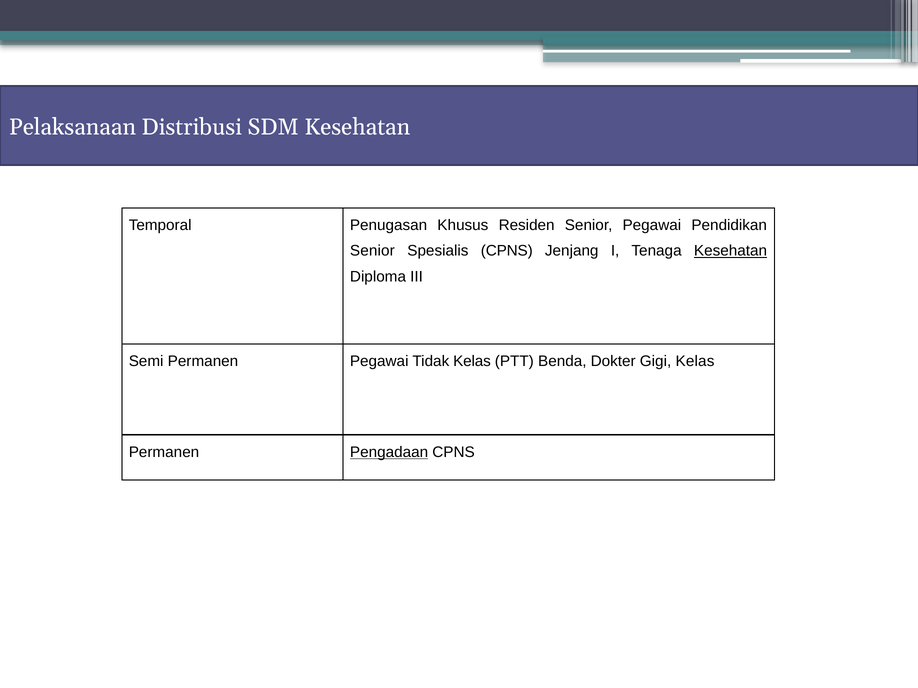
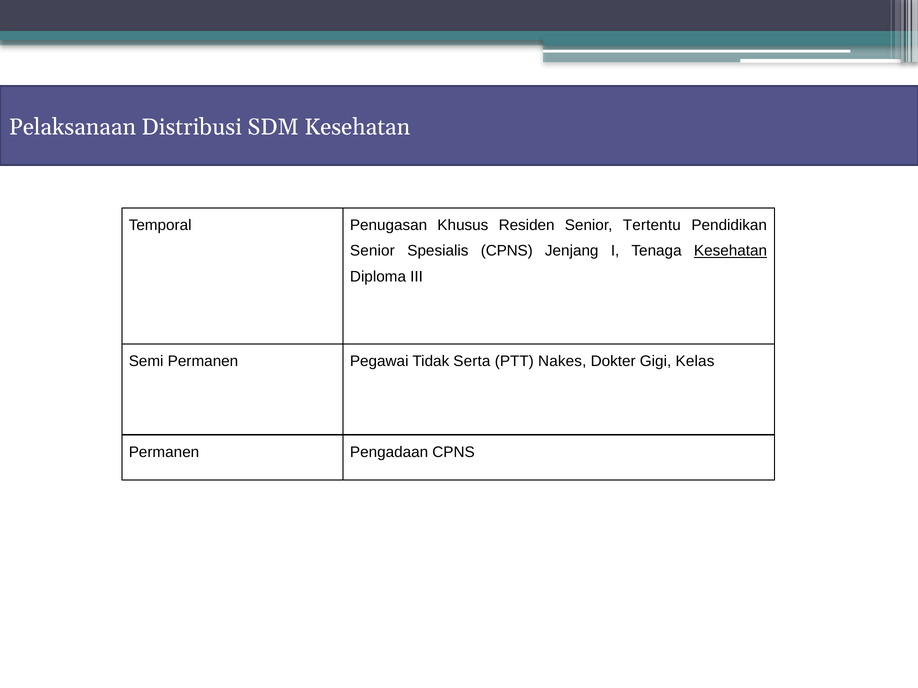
Senior Pegawai: Pegawai -> Tertentu (652, 225)
Tidak Kelas: Kelas -> Serta (472, 362)
Benda: Benda -> Nakes (562, 362)
Pengadaan underline: present -> none (389, 453)
